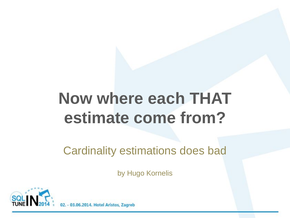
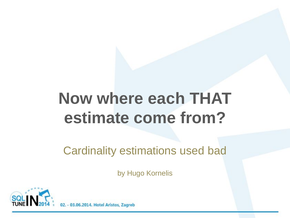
does: does -> used (192, 150)
